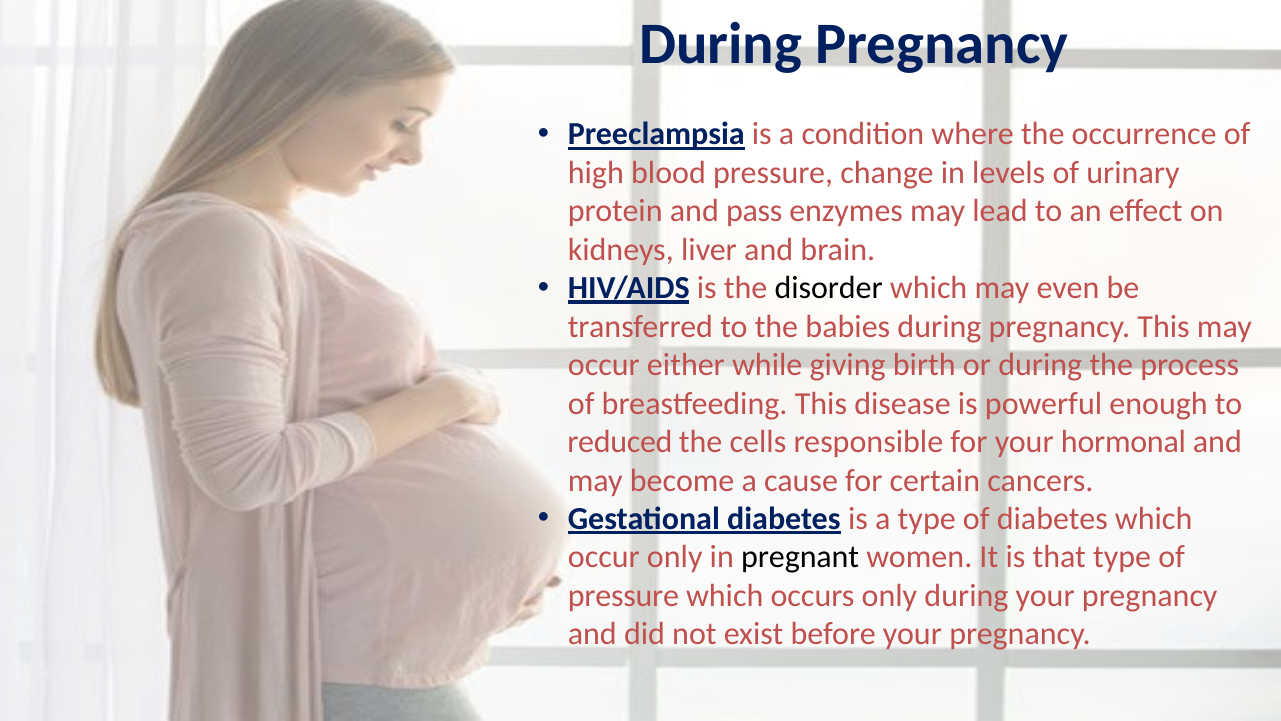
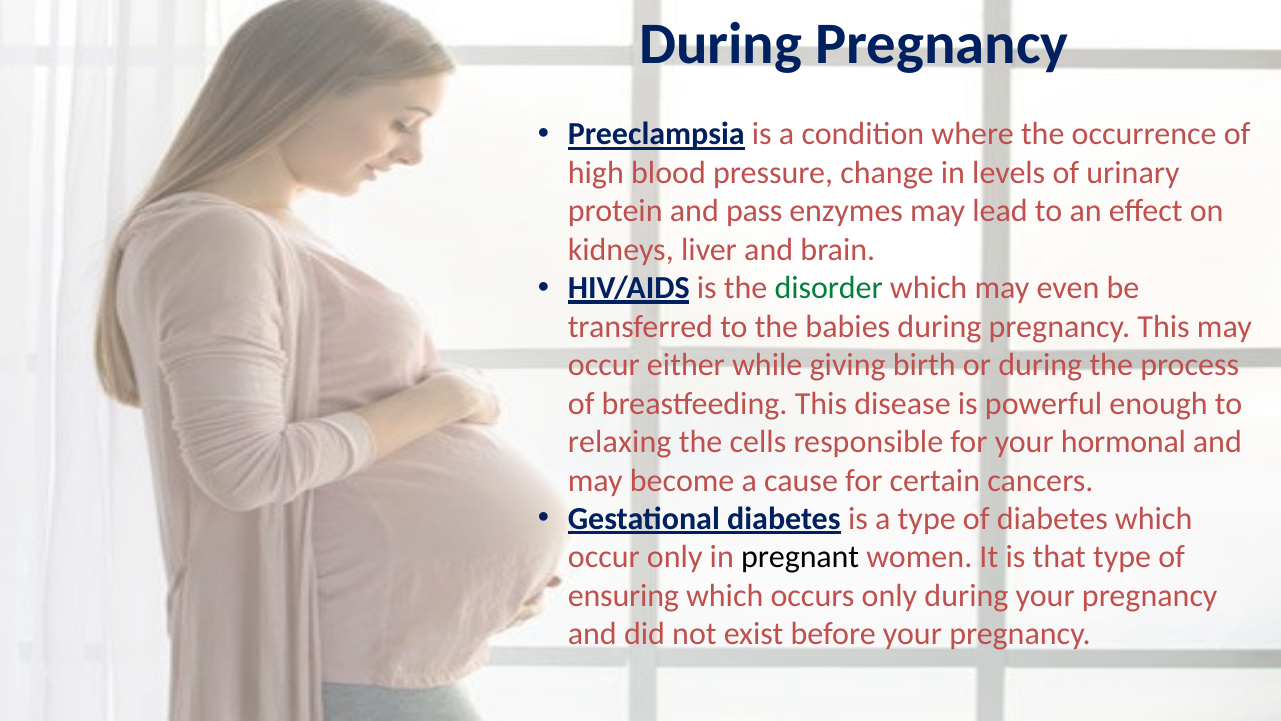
disorder colour: black -> green (829, 288)
reduced: reduced -> relaxing (620, 442)
pressure: pressure -> ensuring (623, 596)
